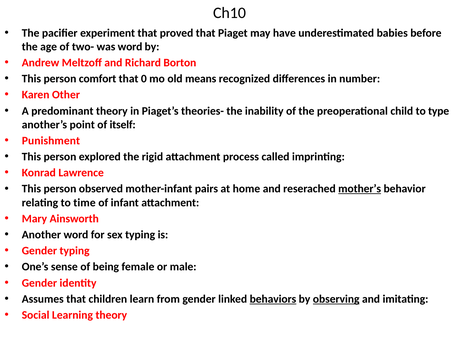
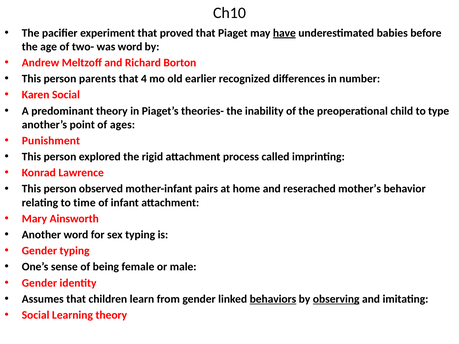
have underline: none -> present (284, 33)
comfort: comfort -> parents (97, 79)
0: 0 -> 4 (144, 79)
means: means -> earlier (201, 79)
Karen Other: Other -> Social (66, 95)
itself: itself -> ages (123, 125)
mother’s underline: present -> none (360, 189)
